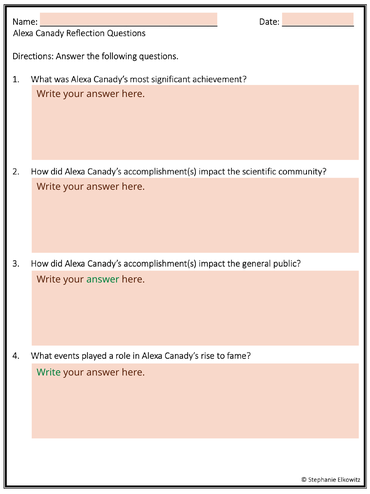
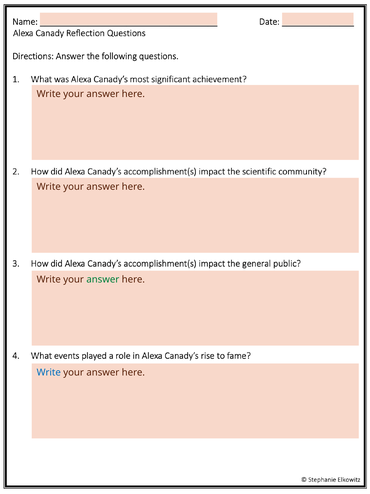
Write colour: green -> blue (49, 372)
